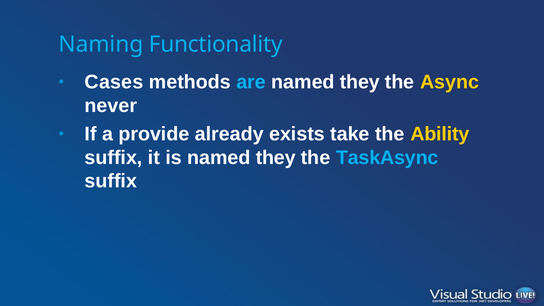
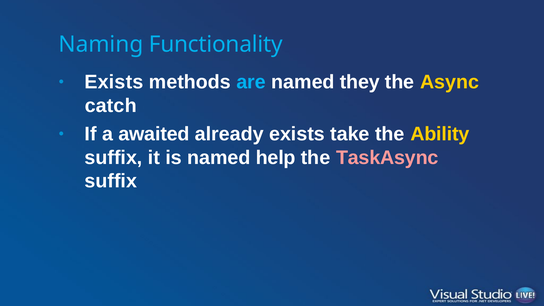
Cases: Cases -> Exists (114, 82)
never: never -> catch (111, 106)
provide: provide -> awaited (154, 134)
is named they: they -> help (276, 158)
TaskAsync colour: light blue -> pink (387, 158)
